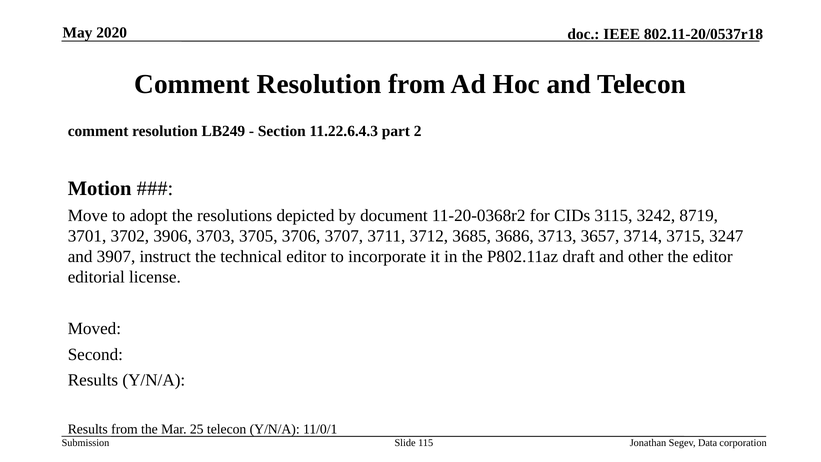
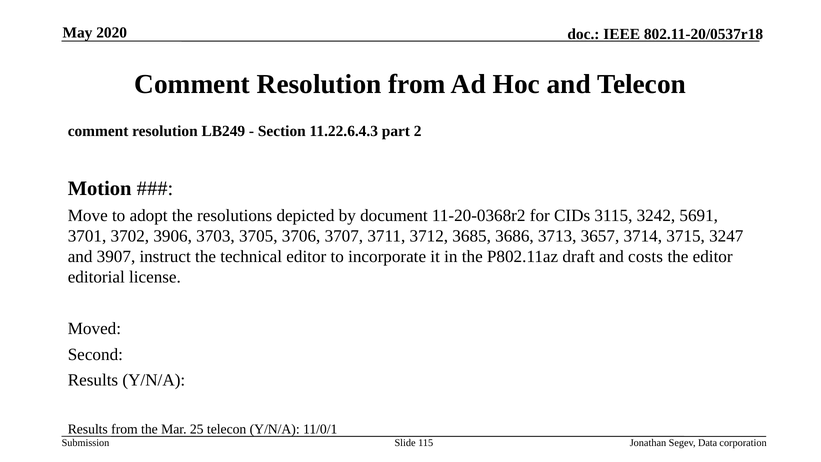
8719: 8719 -> 5691 (699, 216)
other: other -> costs (646, 257)
